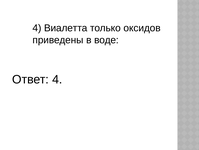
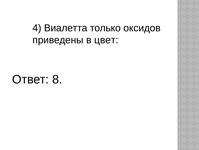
воде: воде -> цвет (106, 40)
Ответ 4: 4 -> 8 (57, 79)
